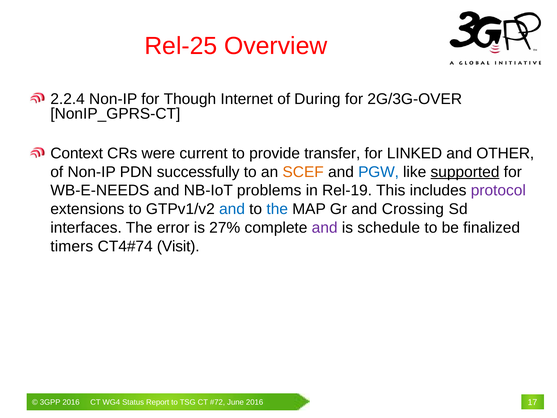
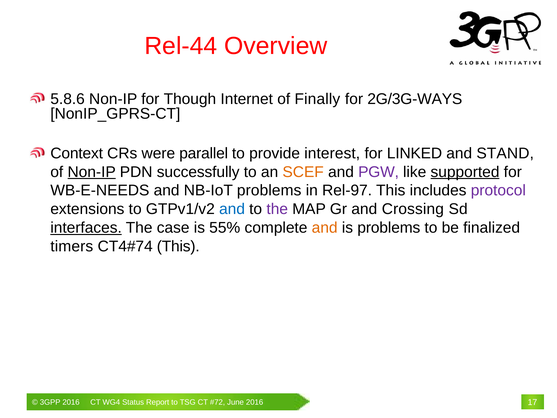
Rel-25: Rel-25 -> Rel-44 (181, 46)
2.2.4: 2.2.4 -> 5.8.6 (68, 99)
During: During -> Finally (317, 99)
2G/3G-OVER: 2G/3G-OVER -> 2G/3G-WAYS (415, 99)
current: current -> parallel (204, 153)
transfer: transfer -> interest (332, 153)
OTHER: OTHER -> STAND (505, 153)
Non-IP underline: none -> present (92, 172)
PGW colour: blue -> purple (379, 172)
Rel-19: Rel-19 -> Rel-97 (347, 190)
the colour: blue -> purple (277, 209)
interfaces underline: none -> present (86, 228)
error: error -> case (173, 228)
27%: 27% -> 55% (225, 228)
and colour: purple -> orange (325, 228)
is schedule: schedule -> problems (389, 228)
Visit: Visit -> This (178, 246)
